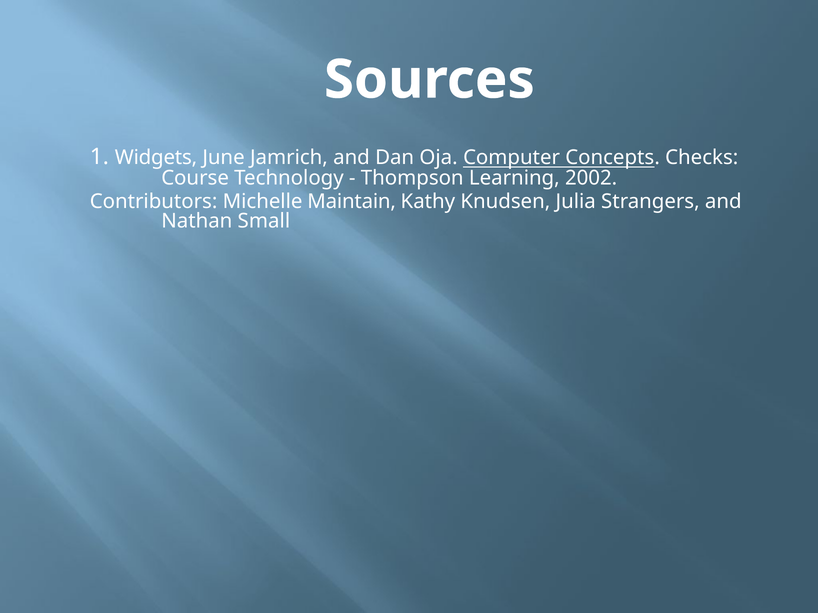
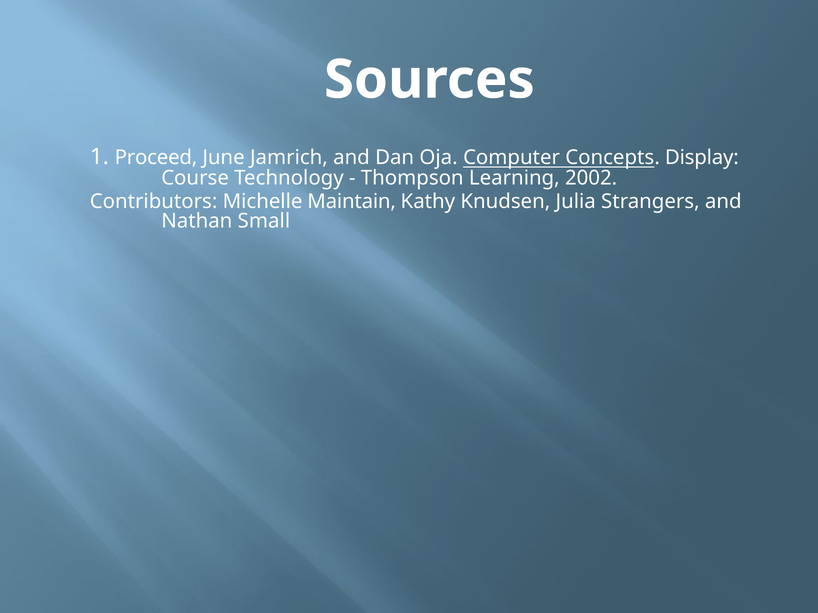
Widgets: Widgets -> Proceed (156, 158)
Checks: Checks -> Display (702, 158)
